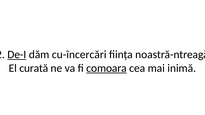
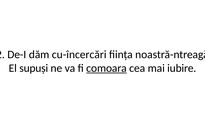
De-I underline: present -> none (17, 55)
curată: curată -> supuși (34, 68)
inimă: inimă -> iubire (182, 68)
